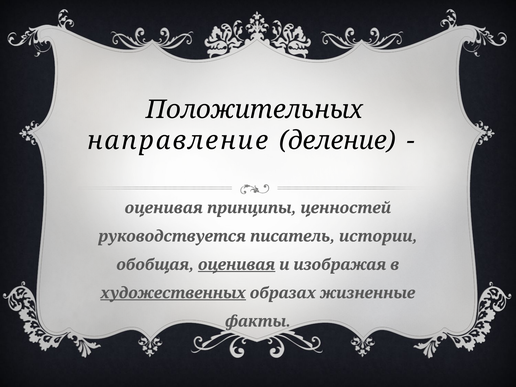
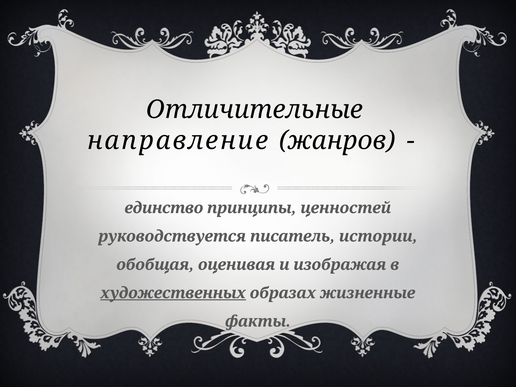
Положительных: Положительных -> Отличительные (254, 110)
деление: деление -> жанров (337, 141)
оценивая: оценивая -> единство (164, 208)
оценивая underline: present -> none (237, 265)
